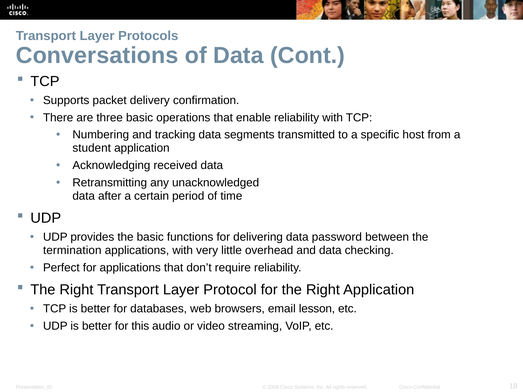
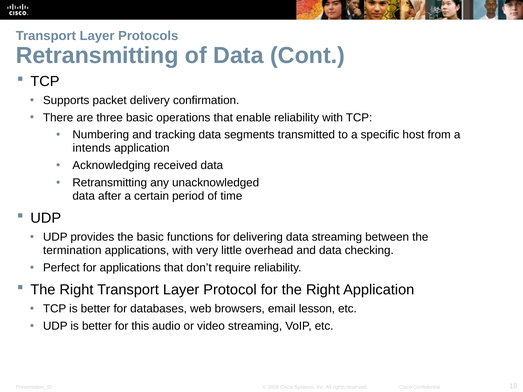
Conversations: Conversations -> Retransmitting (97, 55)
student: student -> intends (92, 148)
data password: password -> streaming (337, 237)
